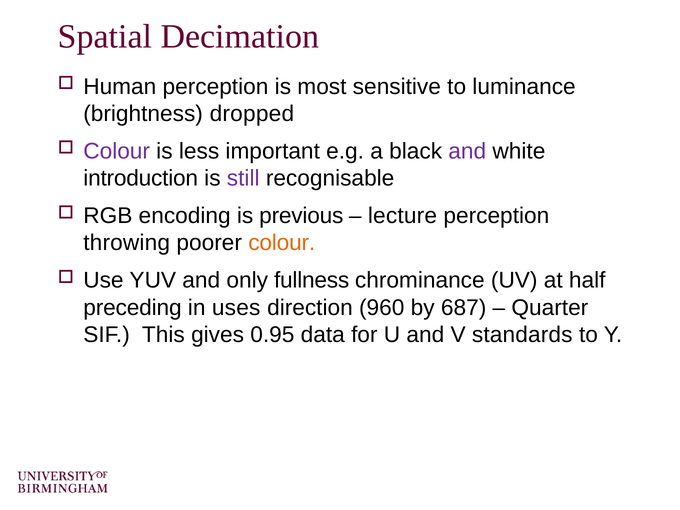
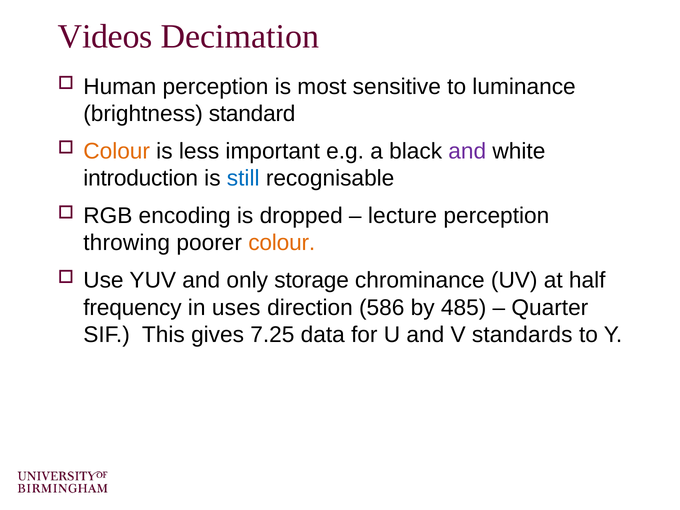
Spatial: Spatial -> Videos (105, 36)
dropped: dropped -> standard (252, 114)
Colour colour: purple -> orange (117, 151)
still colour: purple -> blue (243, 178)
previous: previous -> dropped (301, 216)
fullness: fullness -> storage (312, 280)
preceding: preceding -> frequency (132, 308)
960: 960 -> 586 (382, 308)
687: 687 -> 485 (464, 308)
0.95: 0.95 -> 7.25 (272, 335)
